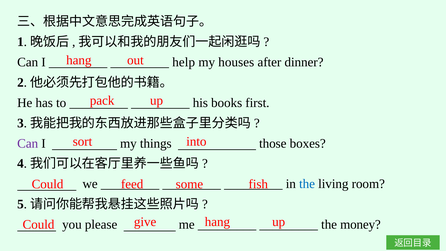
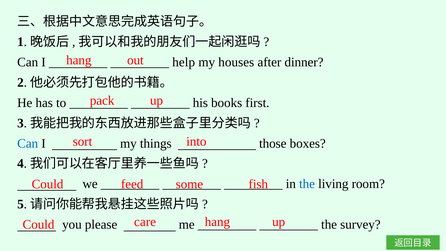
Can colour: purple -> blue (28, 143)
give: give -> care (145, 222)
money: money -> survey (360, 224)
